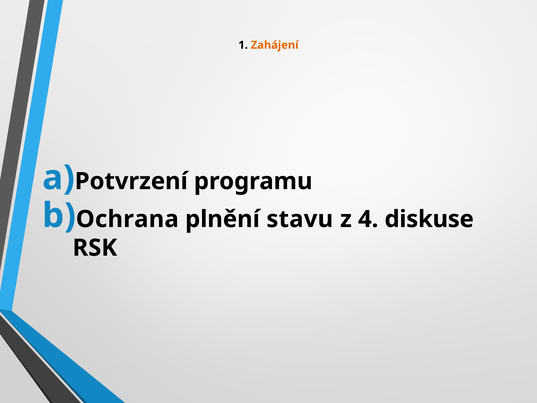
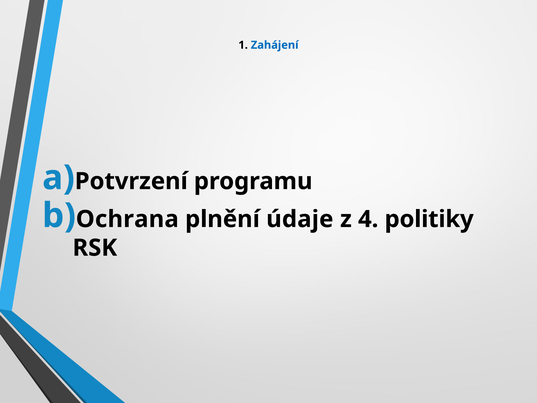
Zahájení colour: orange -> blue (275, 45)
stavu: stavu -> údaje (300, 219)
diskuse: diskuse -> politiky (429, 219)
